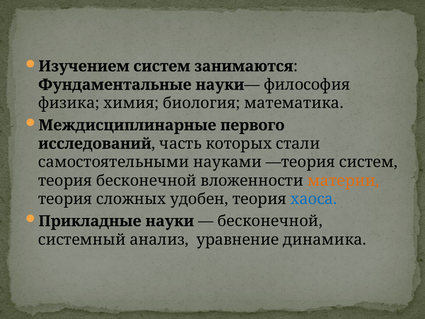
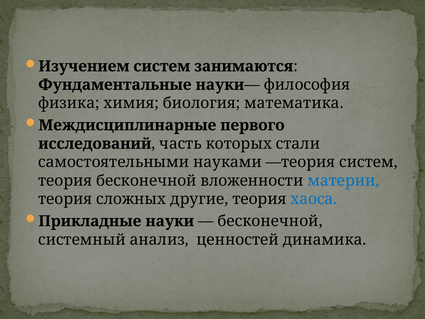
материи colour: orange -> blue (343, 181)
удобен: удобен -> другие (199, 199)
уравнение: уравнение -> ценностей (238, 239)
